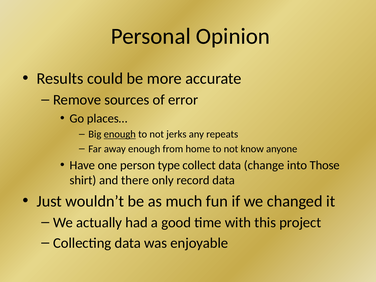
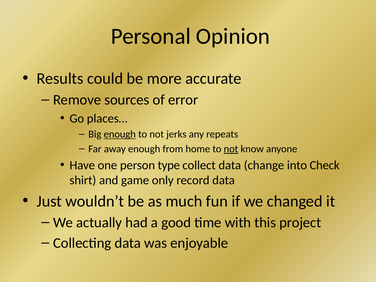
not underline: none -> present (231, 149)
Those: Those -> Check (325, 165)
there: there -> game (135, 180)
